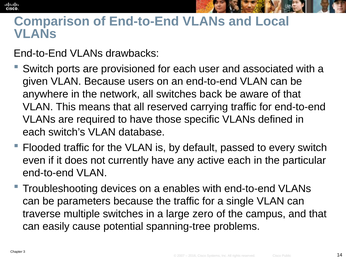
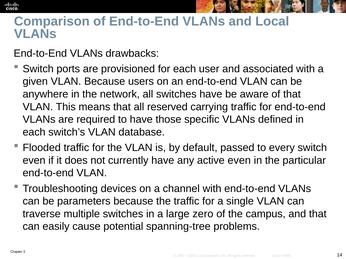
switches back: back -> have (211, 94)
active each: each -> even (239, 161)
enables: enables -> channel (181, 189)
